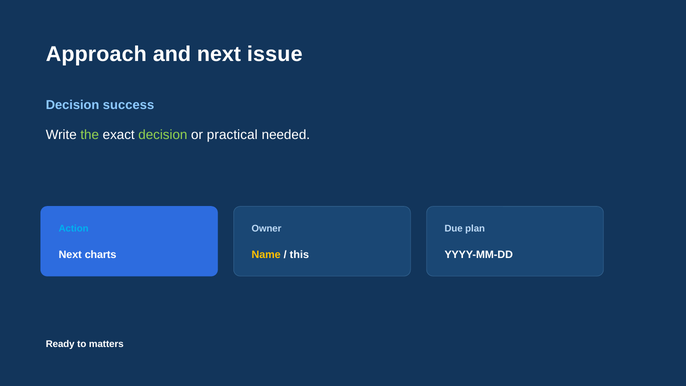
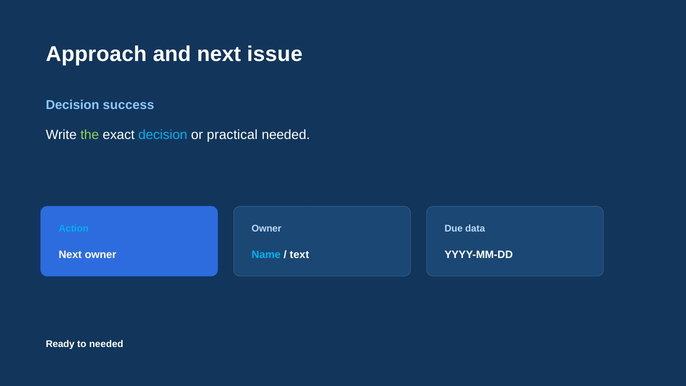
decision colour: light green -> light blue (163, 135)
plan: plan -> data (475, 229)
Next charts: charts -> owner (101, 255)
Name colour: yellow -> light blue (266, 255)
this: this -> text (299, 255)
to matters: matters -> needed (106, 344)
